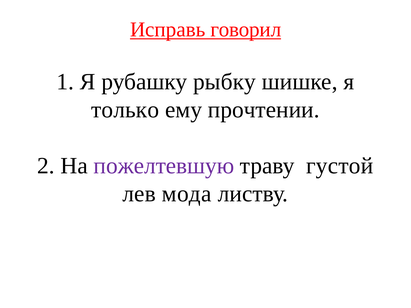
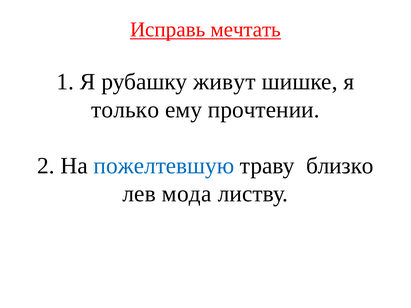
говорил: говорил -> мечтать (246, 30)
рыбку: рыбку -> живут (224, 82)
пожелтевшую colour: purple -> blue (164, 166)
густой: густой -> близко (340, 166)
